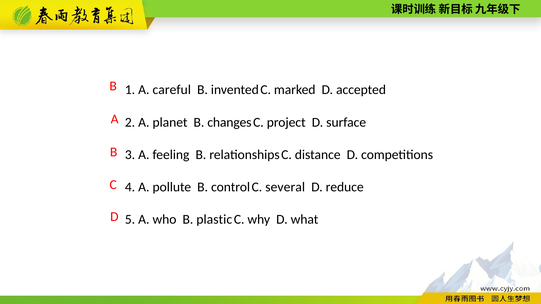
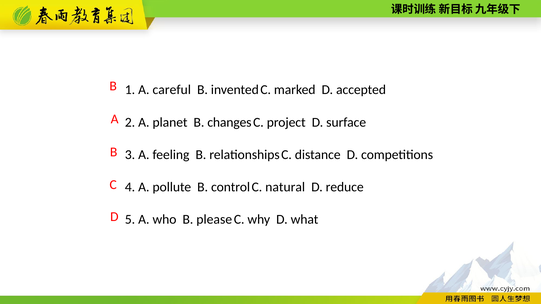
several: several -> natural (285, 187)
plastic: plastic -> please (214, 220)
